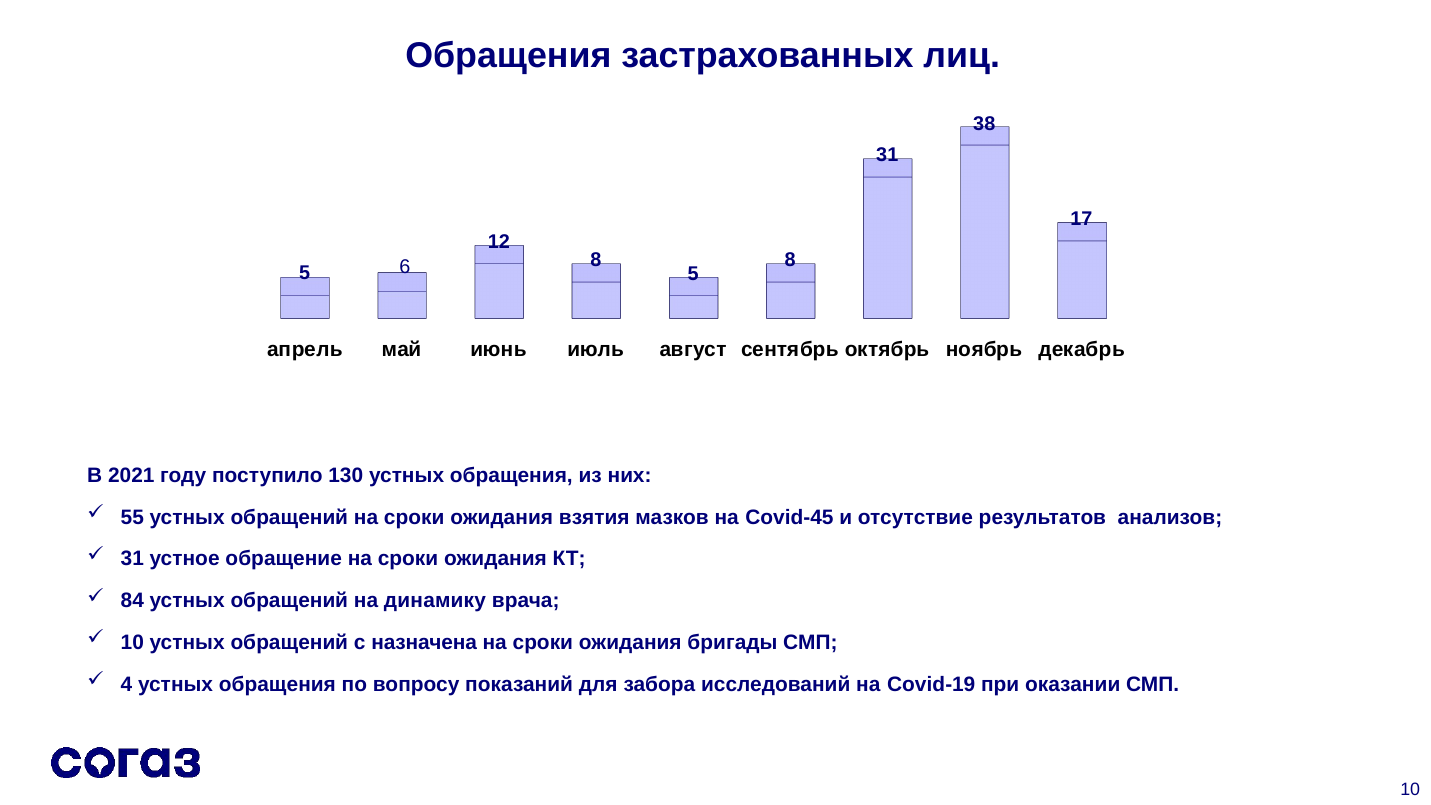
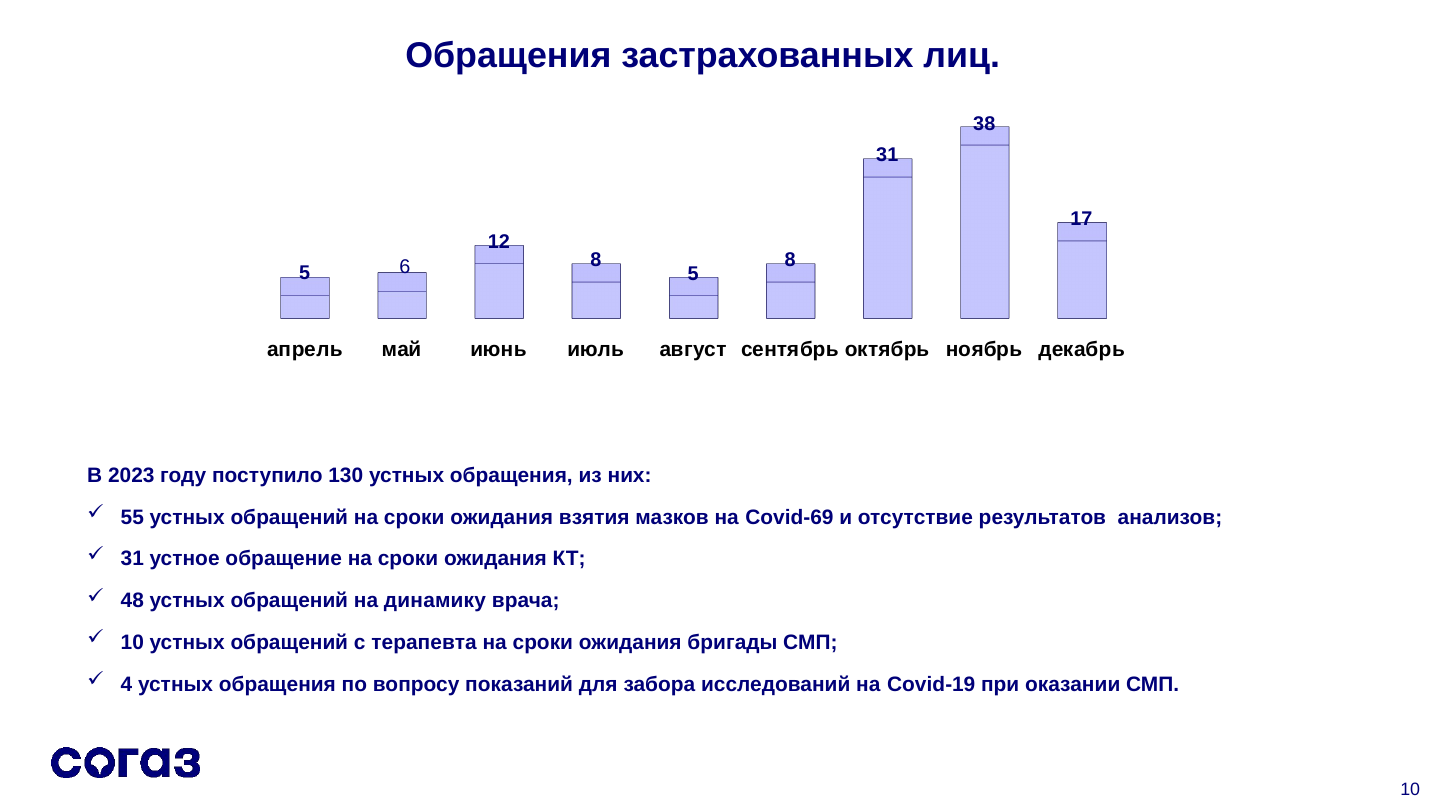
2021: 2021 -> 2023 (131, 475)
Covid-45: Covid-45 -> Covid-69 (789, 517)
84: 84 -> 48 (132, 601)
назначена: назначена -> терапевта (424, 642)
